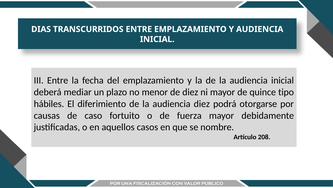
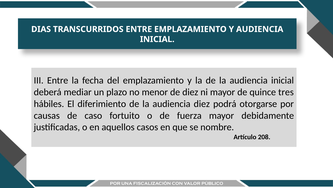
tipo: tipo -> tres (286, 92)
